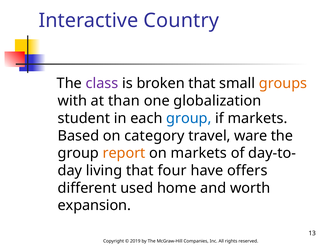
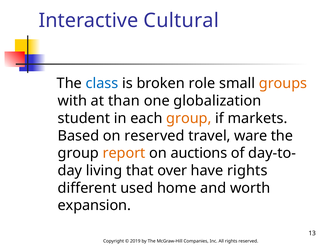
Country: Country -> Cultural (181, 20)
class colour: purple -> blue (102, 83)
broken that: that -> role (202, 83)
group colour: blue -> orange (189, 118)
on category: category -> reserved (155, 135)
on markets: markets -> auctions (199, 153)
four: four -> over (172, 170)
have offers: offers -> rights (247, 170)
